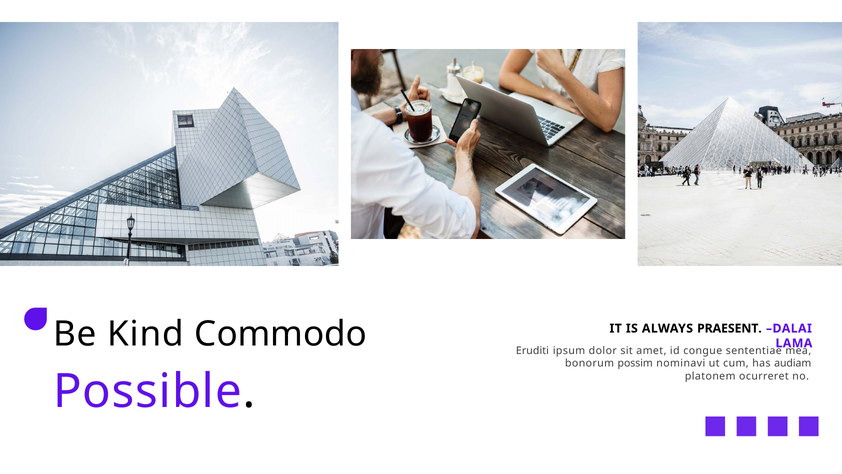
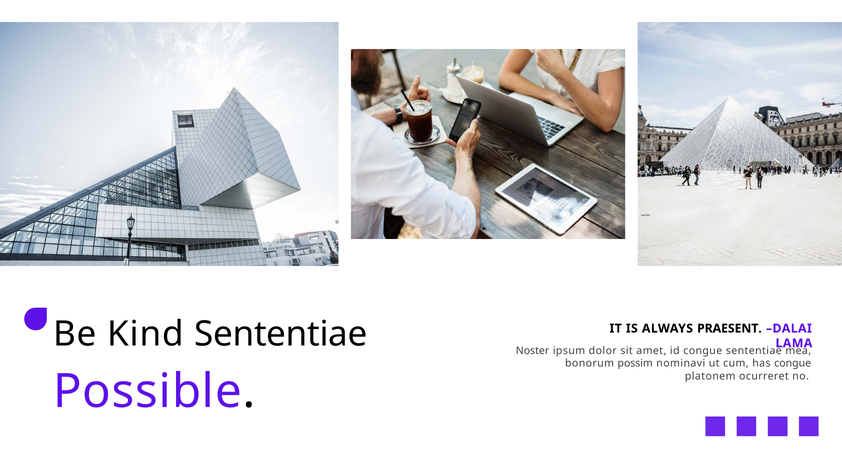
Kind Commodo: Commodo -> Sententiae (281, 334)
Eruditi: Eruditi -> Noster (532, 350)
has audiam: audiam -> congue (793, 363)
